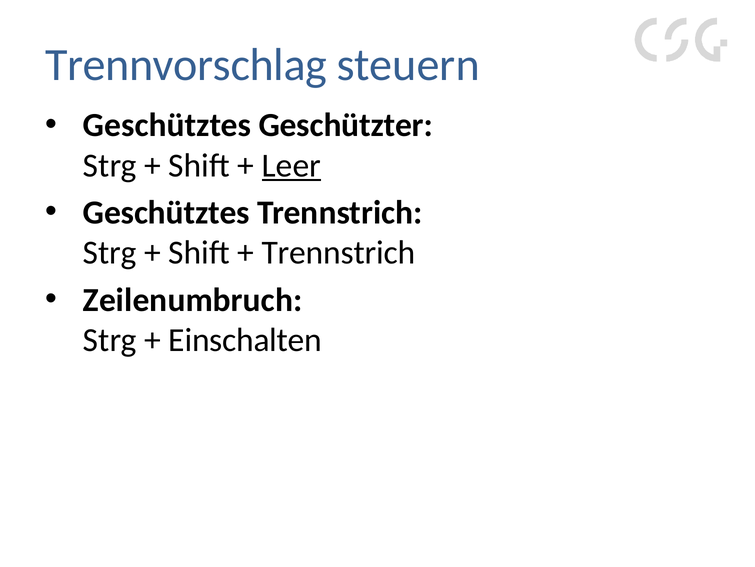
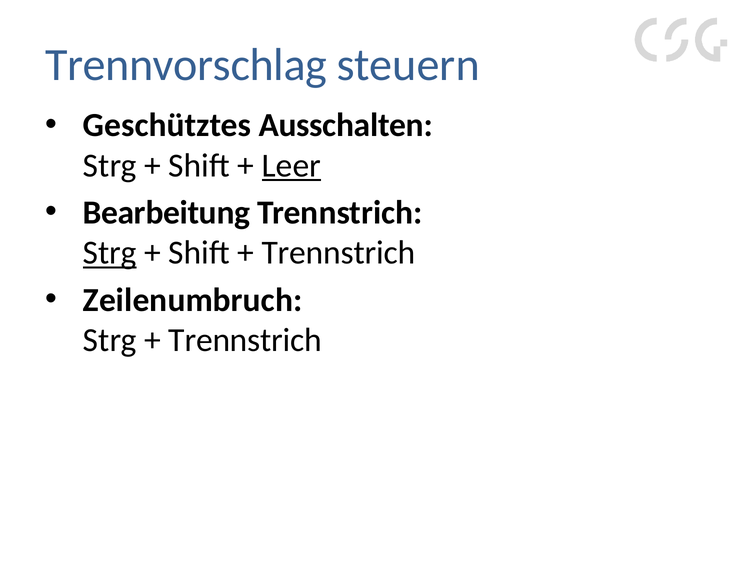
Geschützter: Geschützter -> Ausschalten (346, 125)
Geschütztes: Geschütztes -> Bearbeitung (166, 212)
Strg underline: none -> present (110, 253)
Einschalten: Einschalten -> Trennstrich (245, 340)
